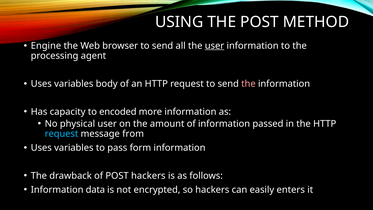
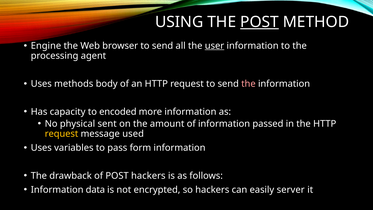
POST underline: none -> present (260, 22)
variables: variables -> methods (74, 84)
physical user: user -> sent (107, 124)
request colour: light blue -> yellow (62, 134)
from: from -> used (133, 134)
enters: enters -> server (291, 190)
